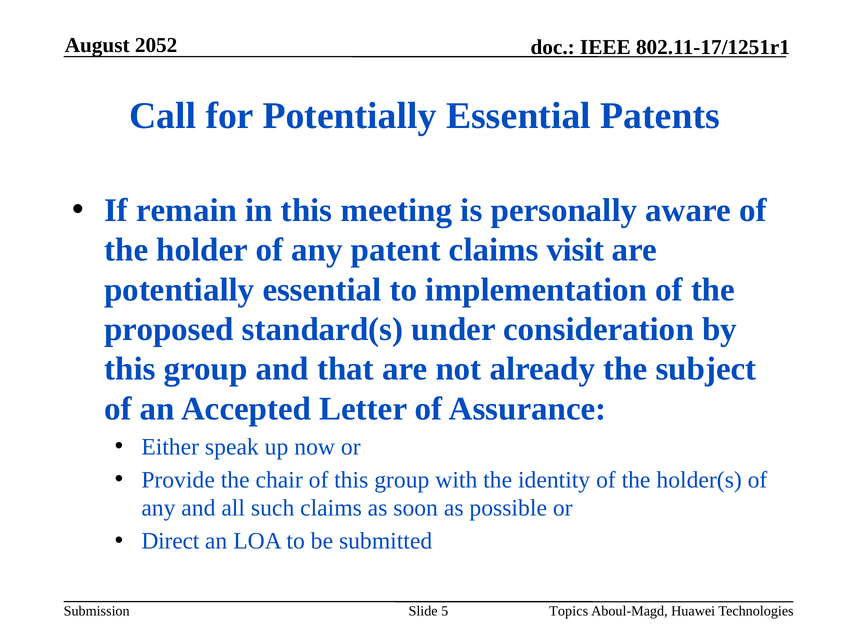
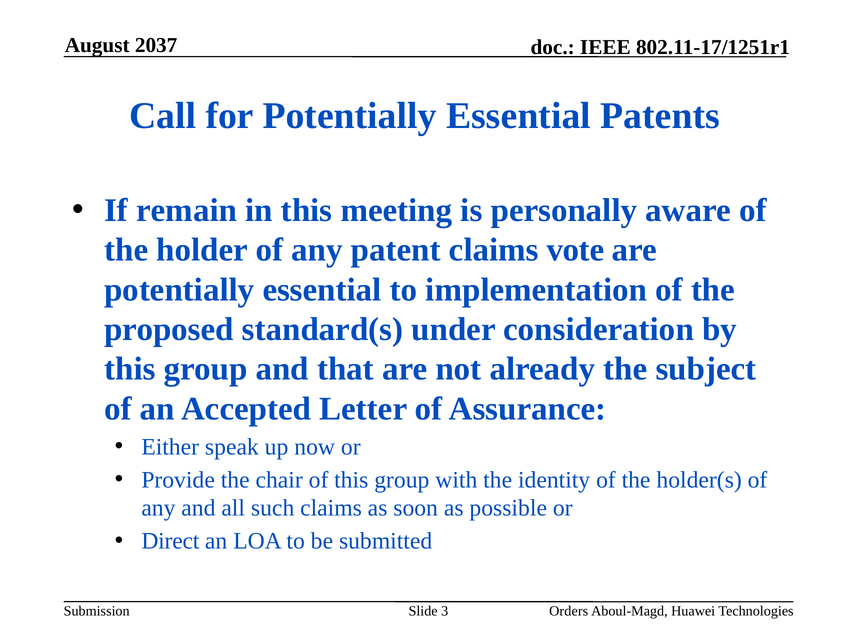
2052: 2052 -> 2037 (156, 45)
visit: visit -> vote (575, 250)
5: 5 -> 3 (445, 611)
Topics: Topics -> Orders (569, 611)
